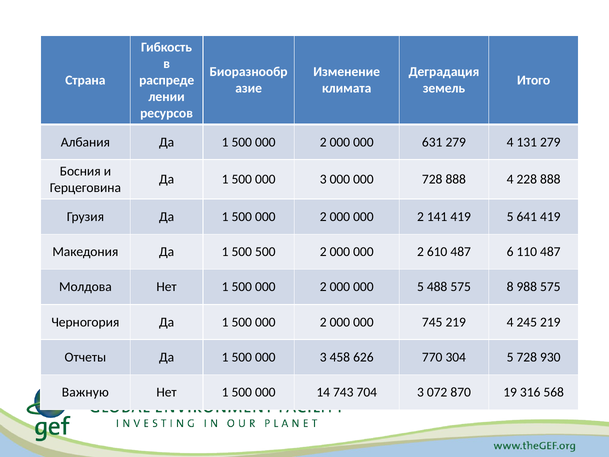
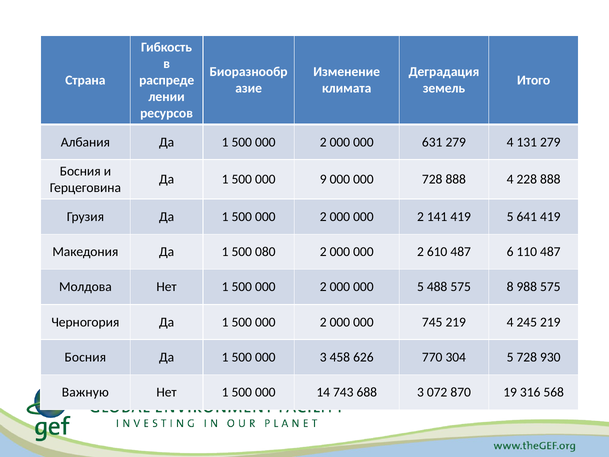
3: 3 -> 9 (323, 179)
500 500: 500 -> 080 (265, 252)
Отчеты: Отчеты -> Босния (85, 357)
704: 704 -> 688 (367, 392)
